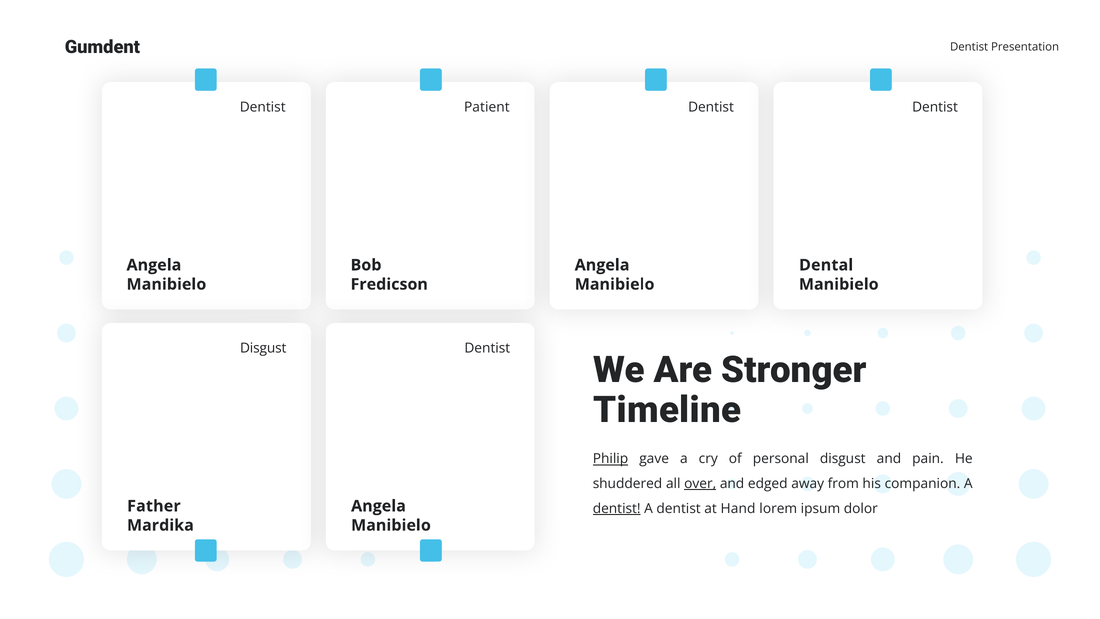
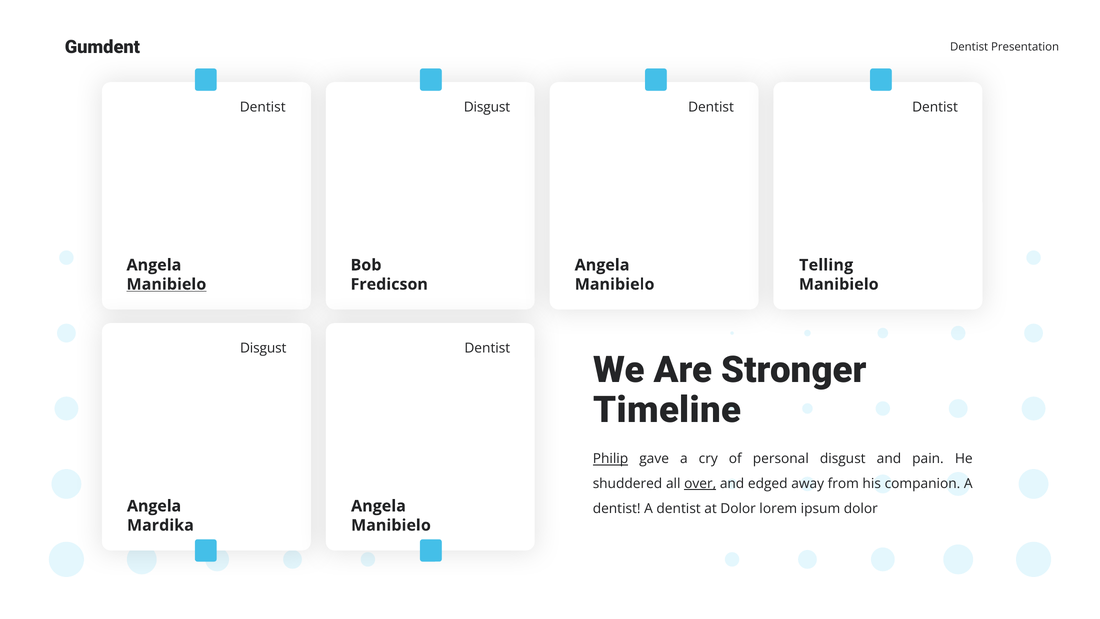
Patient: Patient -> Disgust (487, 107)
Dental: Dental -> Telling (826, 265)
Manibielo underline: none -> present (166, 284)
Father: Father -> Angela (154, 506)
dentist underline: present -> none (617, 508)
at Hand: Hand -> Dolor (738, 508)
